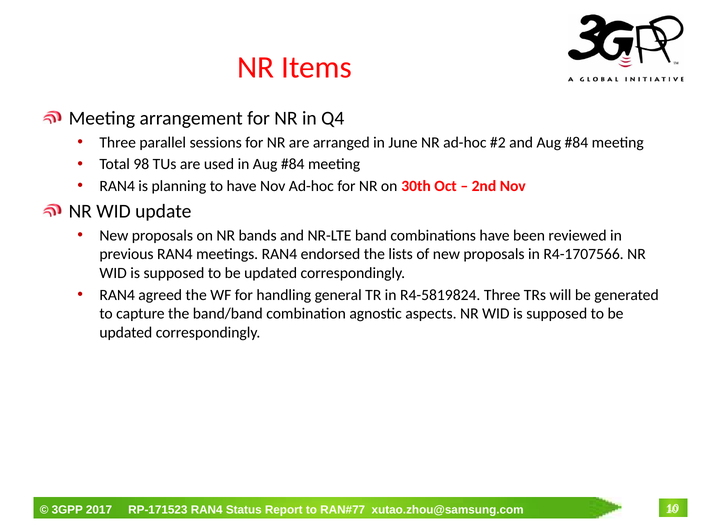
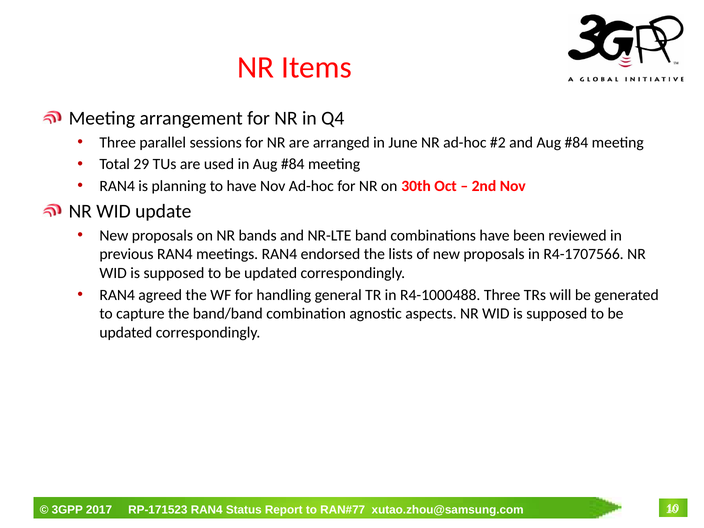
98: 98 -> 29 (141, 164)
R4-5819824: R4-5819824 -> R4-1000488 (440, 295)
